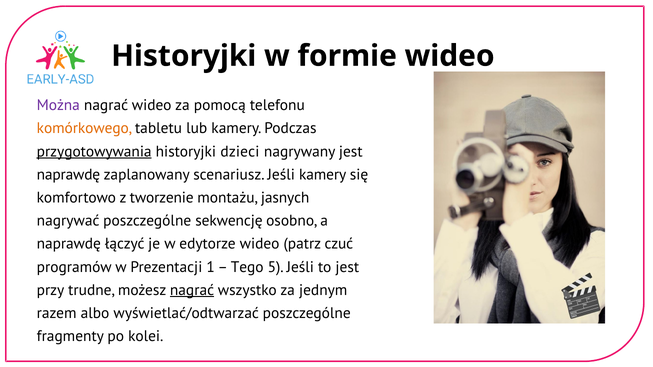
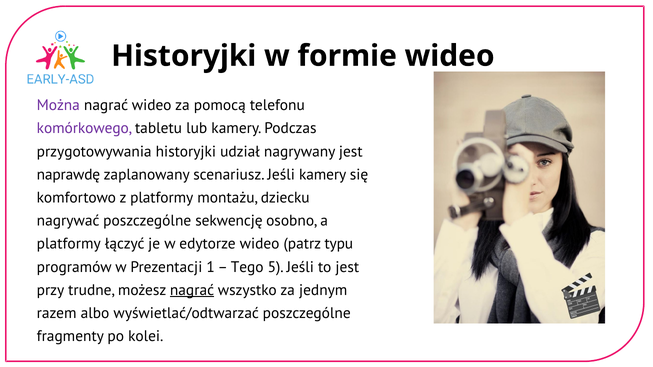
komórkowego colour: orange -> purple (84, 129)
przygotowywania underline: present -> none (94, 152)
dzieci: dzieci -> udział (240, 152)
z tworzenie: tworzenie -> platformy (162, 198)
jasnych: jasnych -> dziecku (285, 198)
naprawdę: naprawdę -> platformy (69, 244)
czuć: czuć -> typu (339, 244)
